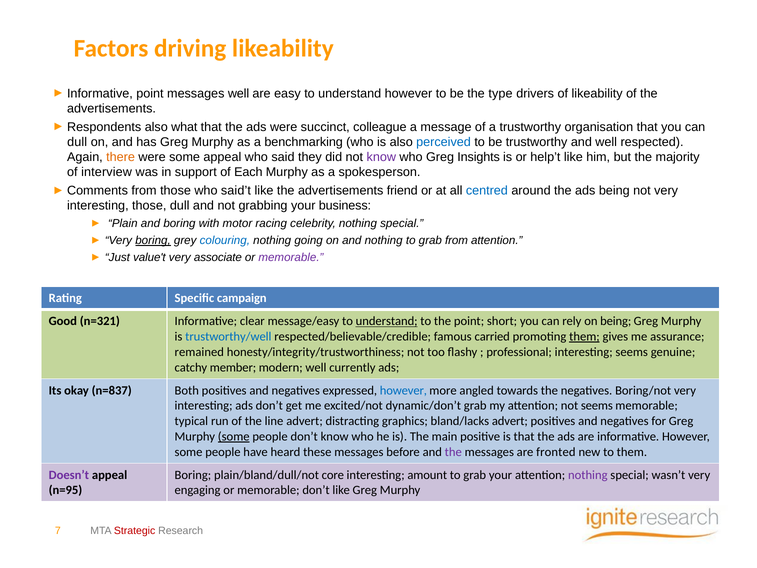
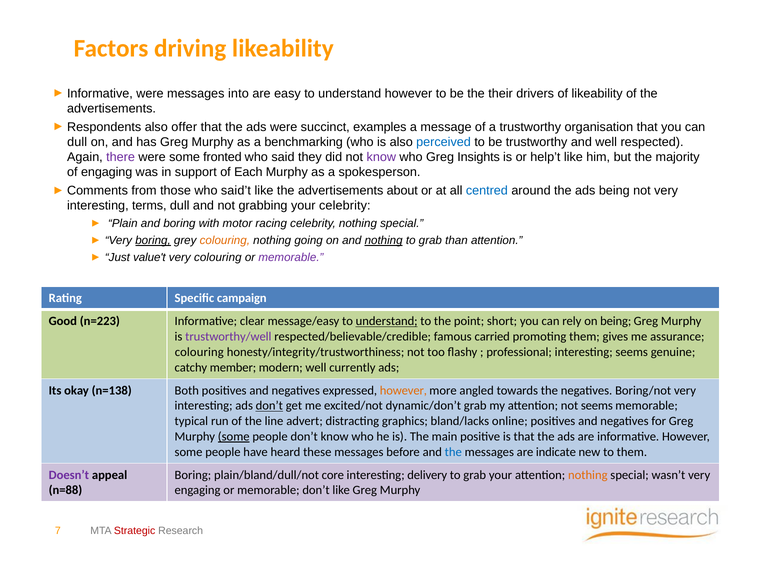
point: point -> were (150, 93)
messages well: well -> into (238, 93)
type: type -> their (501, 93)
what: what -> offer (184, 127)
colleague: colleague -> examples (380, 127)
there colour: orange -> purple (121, 157)
some appeal: appeal -> fronted (222, 157)
of interview: interview -> engaging (107, 172)
friend: friend -> about (402, 191)
interesting those: those -> terms (149, 206)
your business: business -> celebrity (345, 206)
colouring colour: blue -> orange (225, 240)
nothing underline: none -> present (384, 240)
grab from: from -> than (456, 240)
very associate: associate -> colouring (218, 257)
n=321: n=321 -> n=223 (100, 321)
trustworthy/well colour: blue -> purple (228, 336)
them underline: present -> none (584, 336)
remained: remained -> colouring (199, 352)
n=837: n=837 -> n=138 (112, 390)
however colour: blue -> orange (403, 390)
don’t underline: none -> present (269, 406)
bland/lacks advert: advert -> online (510, 421)
the colour: purple -> blue (453, 452)
fronted: fronted -> indicate (556, 452)
amount: amount -> delivery (427, 475)
nothing colour: purple -> orange (588, 475)
n=95: n=95 -> n=88 (65, 490)
